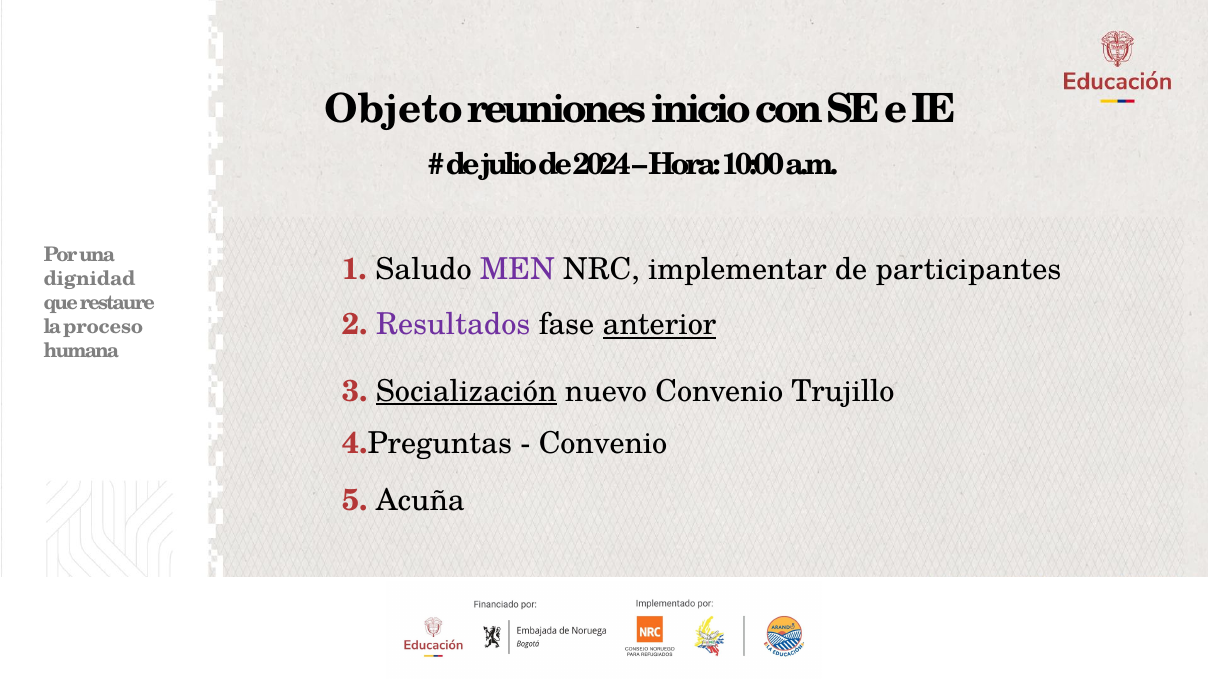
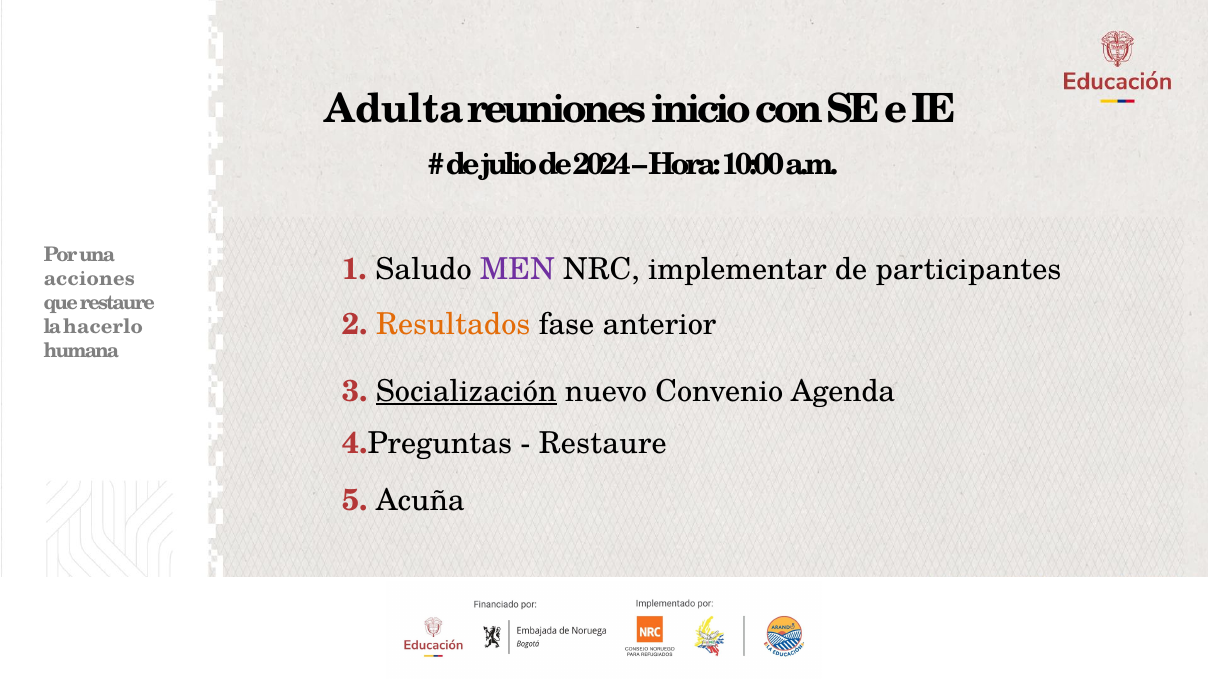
Objeto: Objeto -> Adulta (394, 110)
dignidad: dignidad -> acciones (89, 279)
Resultados colour: purple -> orange (453, 325)
anterior underline: present -> none (660, 325)
proceso: proceso -> hacerlo (103, 327)
Trujillo: Trujillo -> Agenda (843, 391)
Convenio: Convenio -> Restaure (603, 444)
